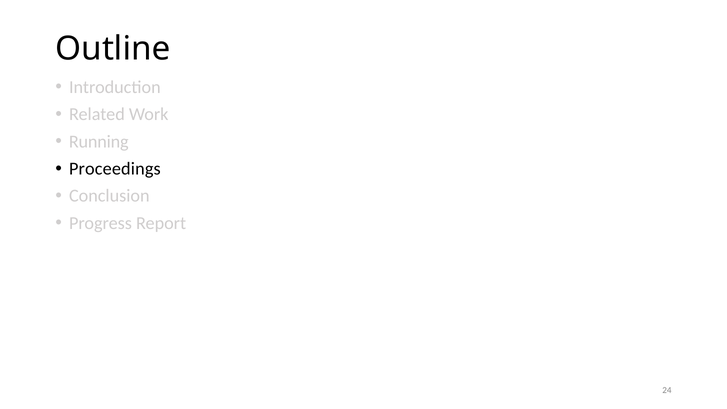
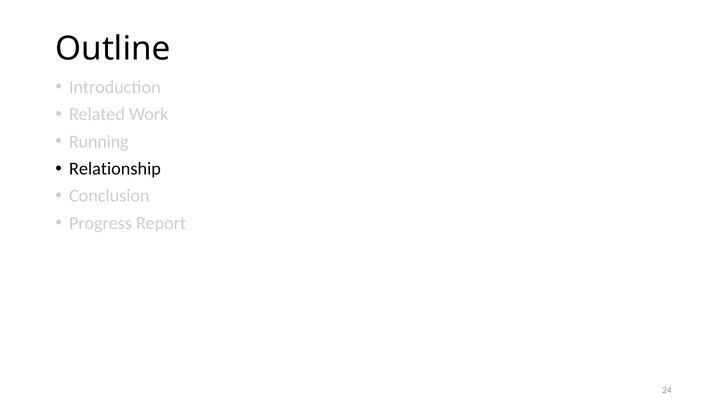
Proceedings: Proceedings -> Relationship (115, 169)
